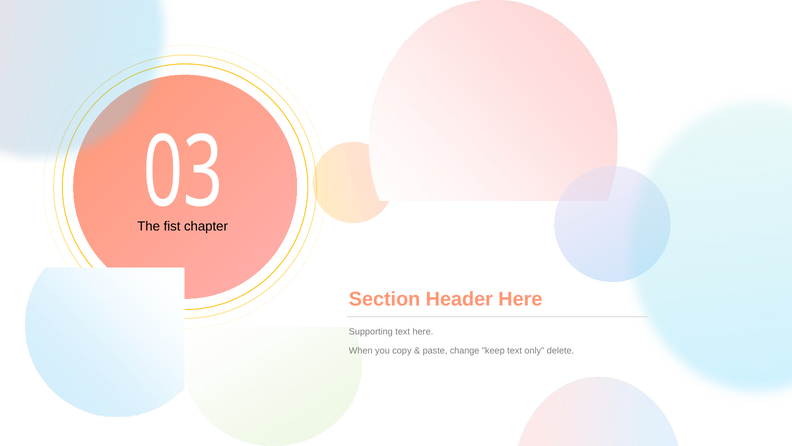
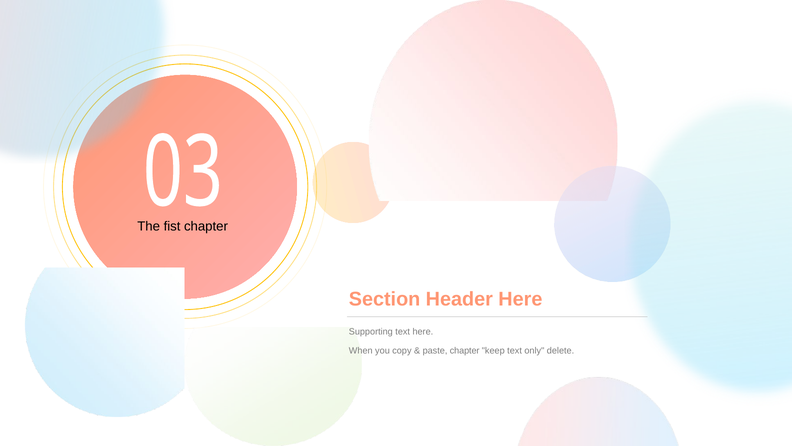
paste change: change -> chapter (465, 351)
